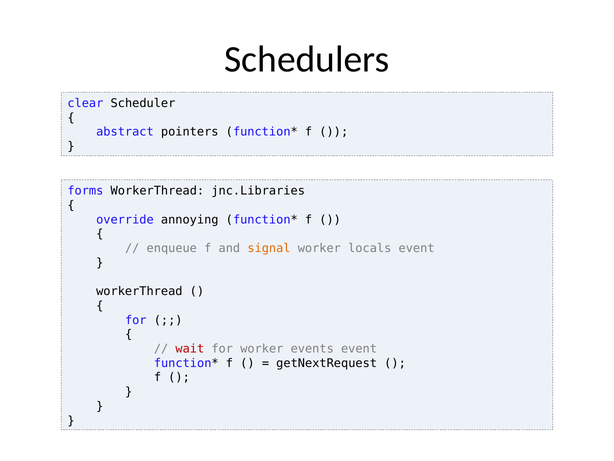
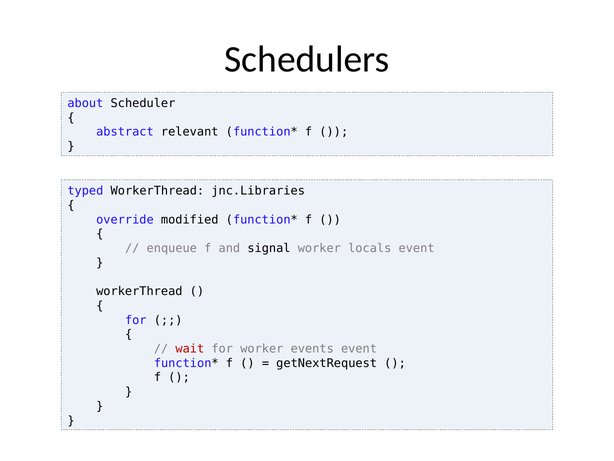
clear: clear -> about (85, 103)
pointers: pointers -> relevant (190, 132)
forms: forms -> typed (85, 191)
annoying: annoying -> modified (190, 219)
signal colour: orange -> black (269, 248)
